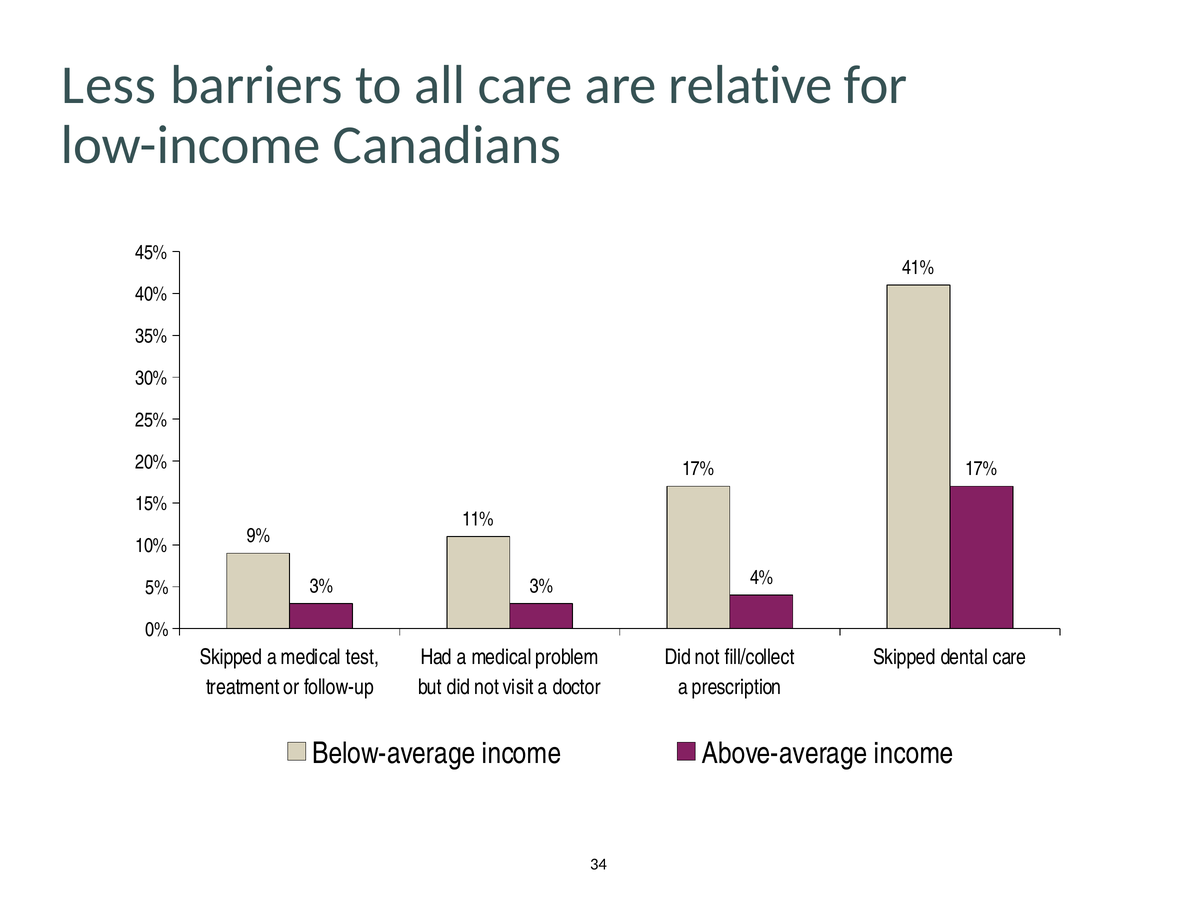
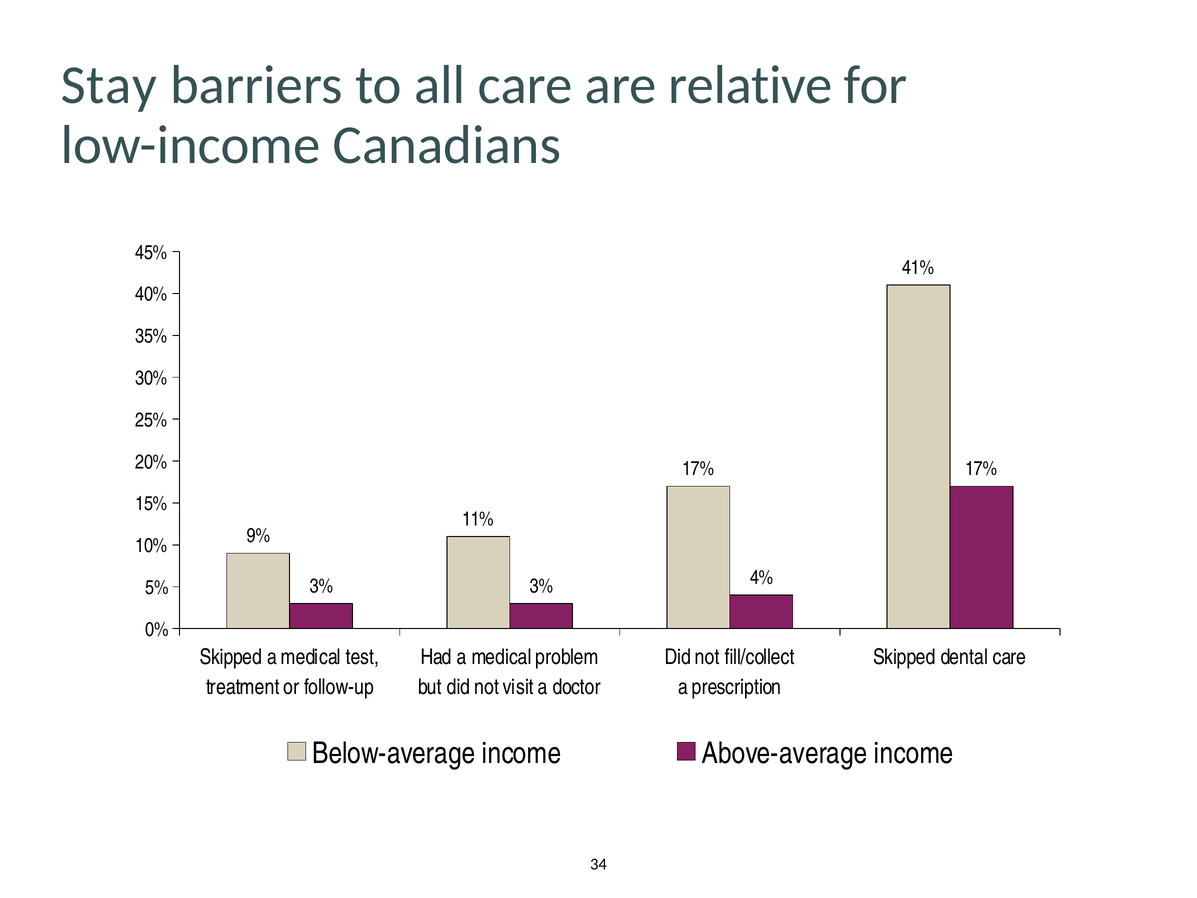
Less: Less -> Stay (109, 85)
